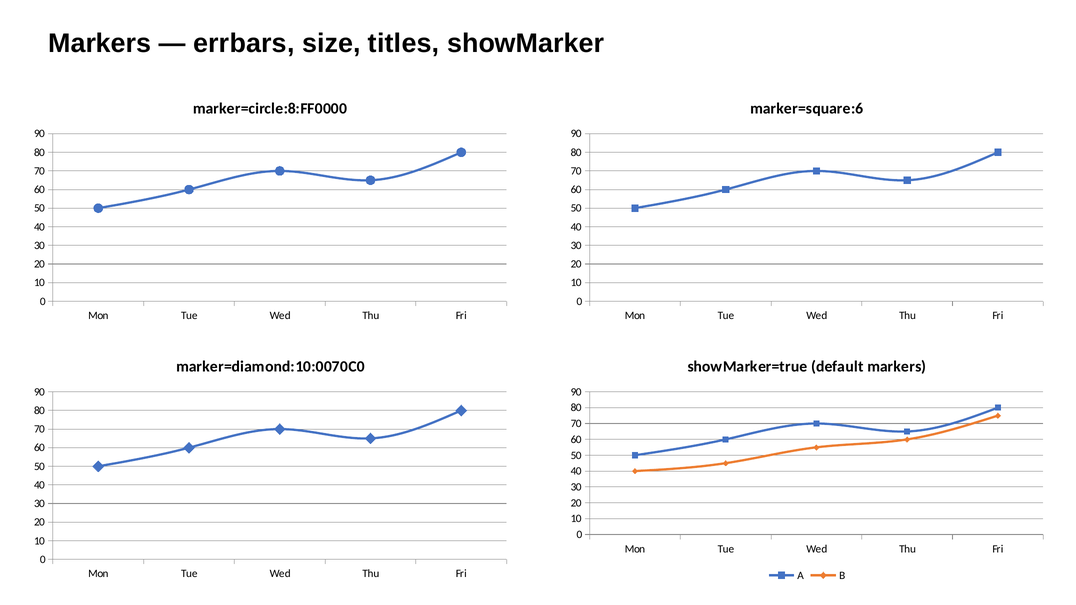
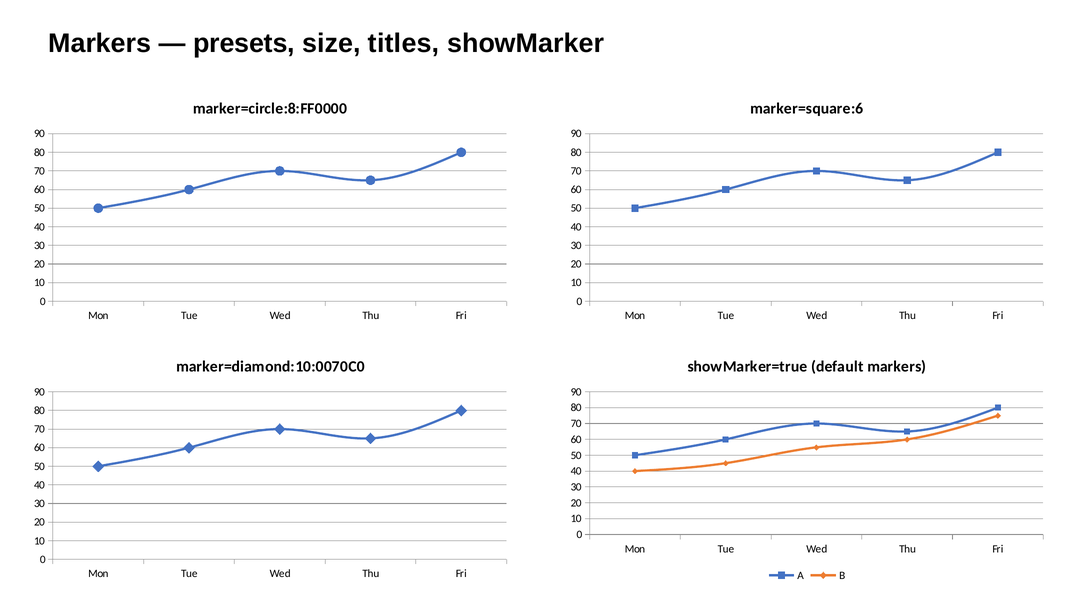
errbars: errbars -> presets (244, 44)
